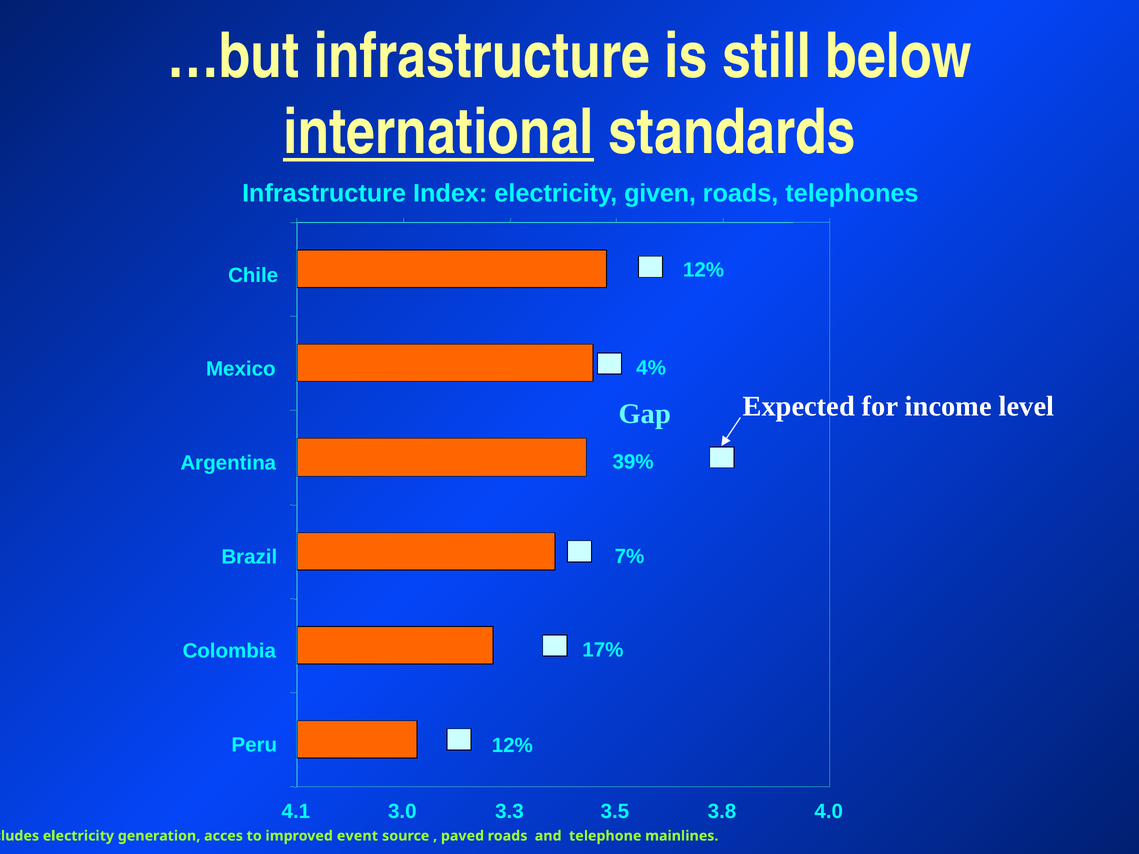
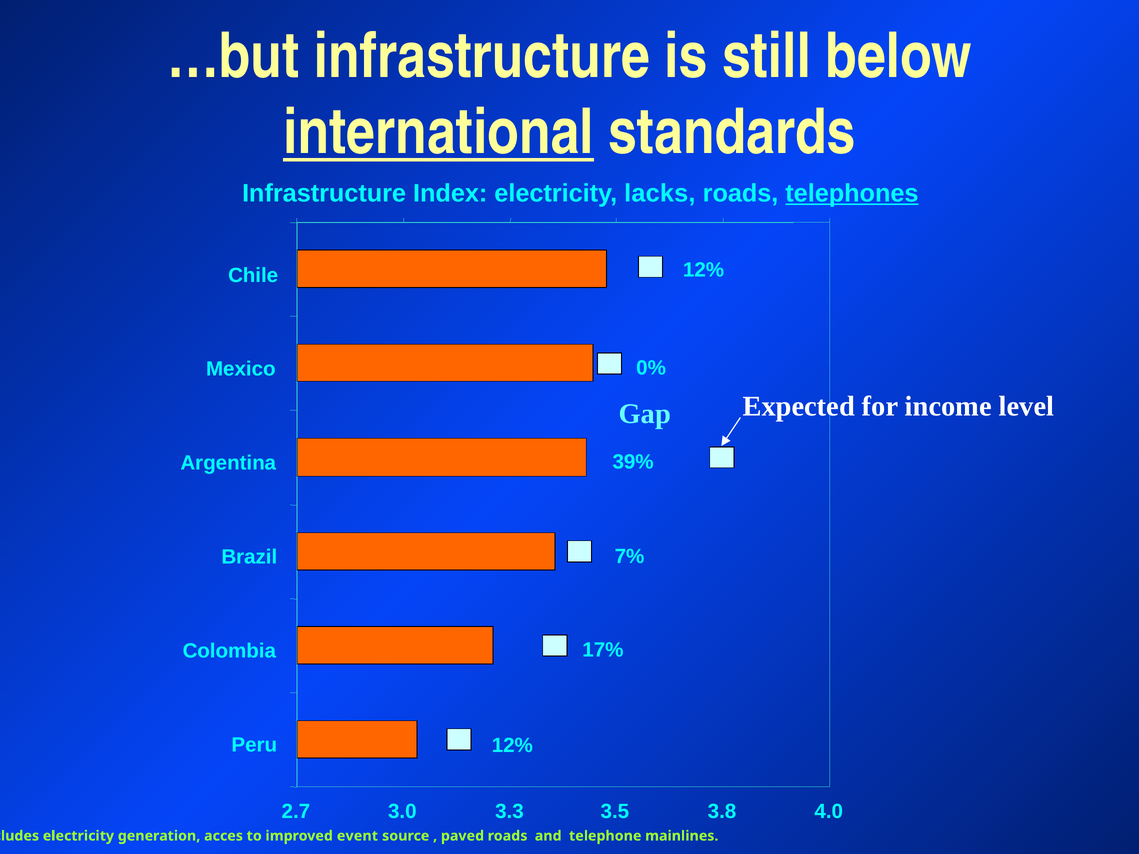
given: given -> lacks (660, 193)
telephones underline: none -> present (852, 193)
4%: 4% -> 0% (651, 368)
4.1: 4.1 -> 2.7 (296, 812)
